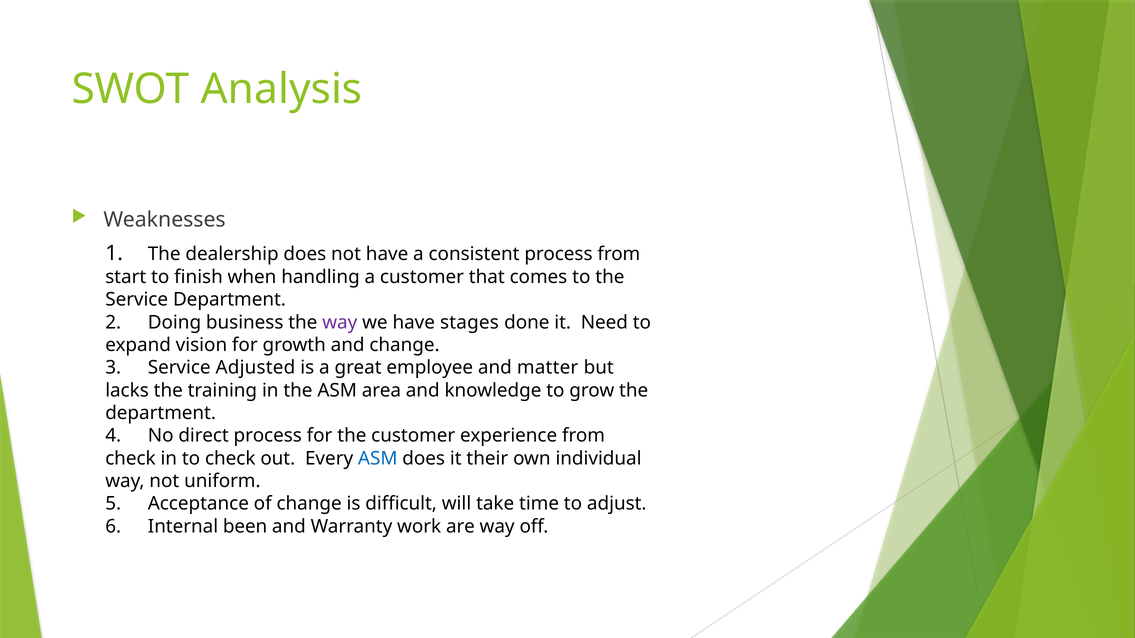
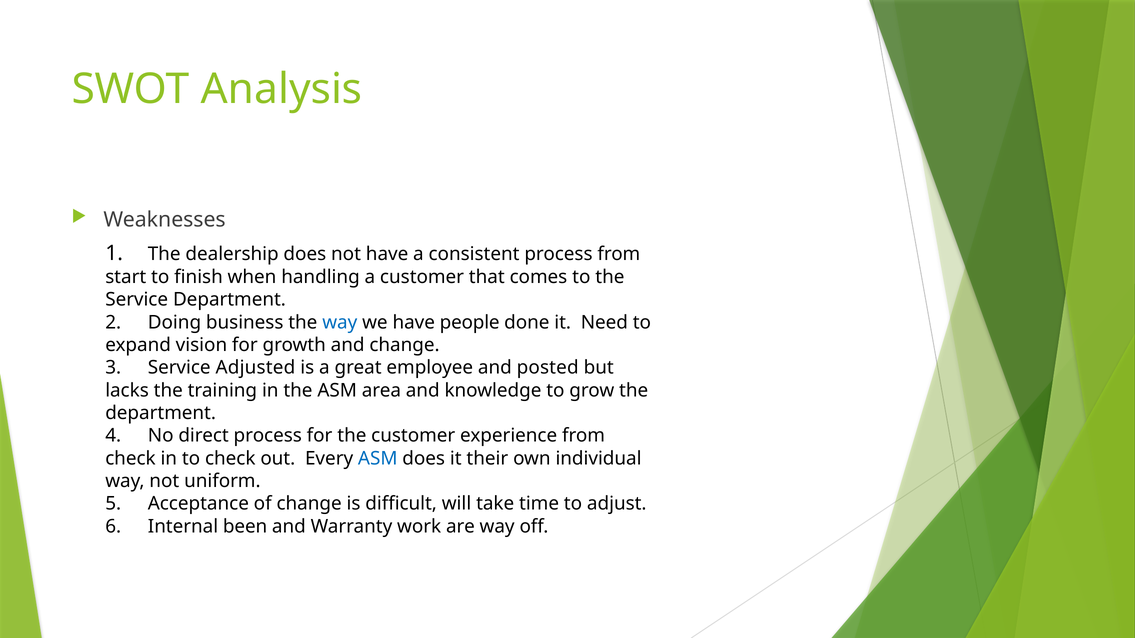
way colour: purple -> blue (340, 322)
stages: stages -> people (470, 322)
matter: matter -> posted (548, 368)
